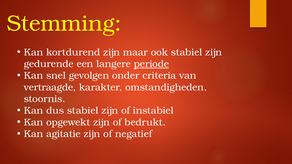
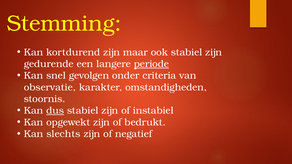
vertraagde: vertraagde -> observatie (50, 87)
dus underline: none -> present (55, 111)
agitatie: agitatie -> slechts (63, 134)
